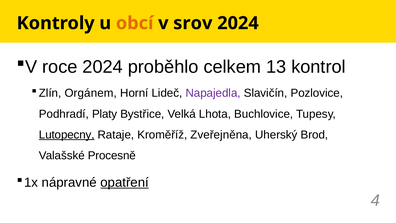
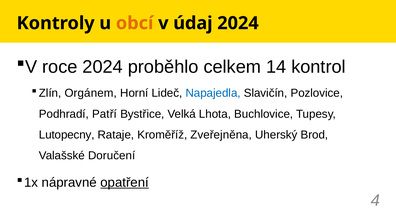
srov: srov -> údaj (193, 23)
13: 13 -> 14 (276, 67)
Napajedla colour: purple -> blue (213, 93)
Platy: Platy -> Patří (105, 114)
Lutopecny underline: present -> none (67, 135)
Procesně: Procesně -> Doručení (112, 155)
